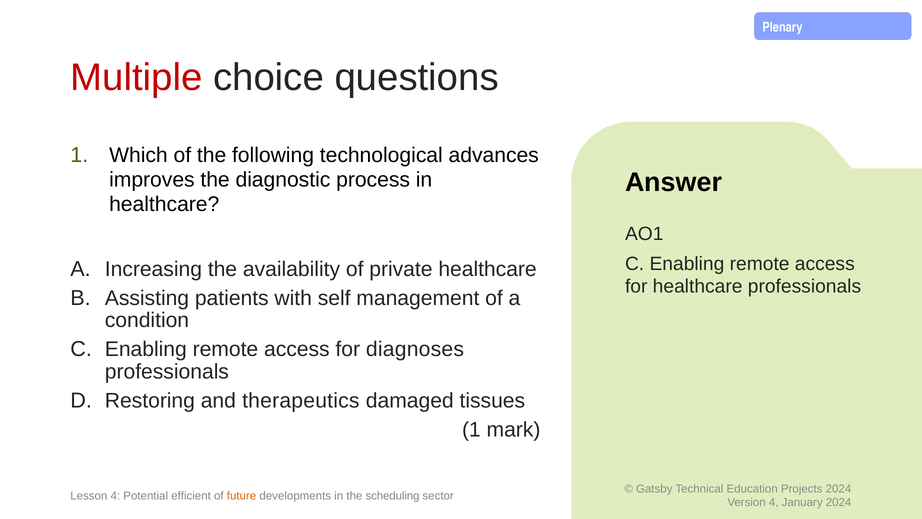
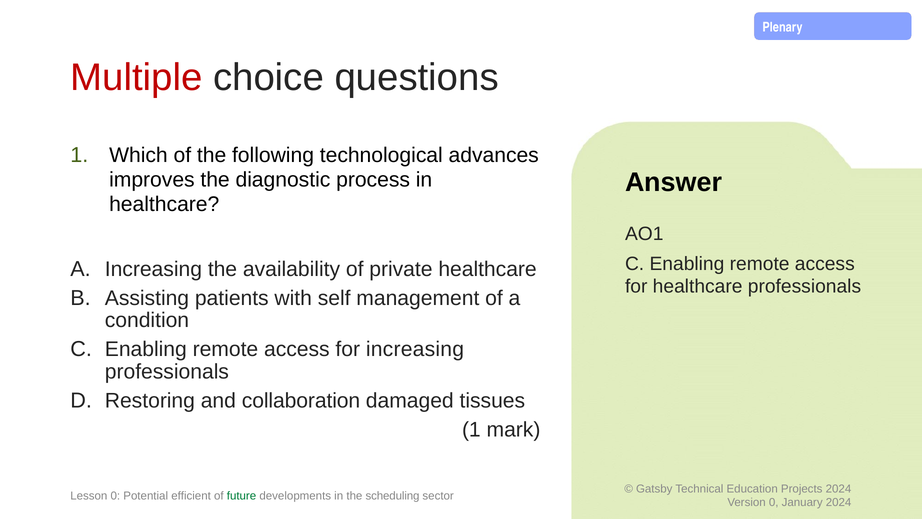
for diagnoses: diagnoses -> increasing (415, 349)
therapeutics: therapeutics -> collaboration (301, 400)
Lesson 4: 4 -> 0 (115, 496)
future colour: orange -> green (242, 496)
4: 4 -> 0 (774, 502)
